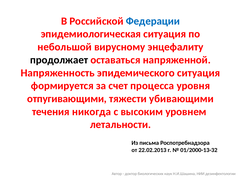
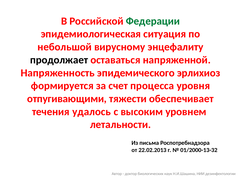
Федерации colour: blue -> green (153, 21)
эпидемического ситуация: ситуация -> эрлихиоз (199, 73)
убивающими: убивающими -> обеспечивает (181, 99)
никогда: никогда -> удалось (92, 112)
